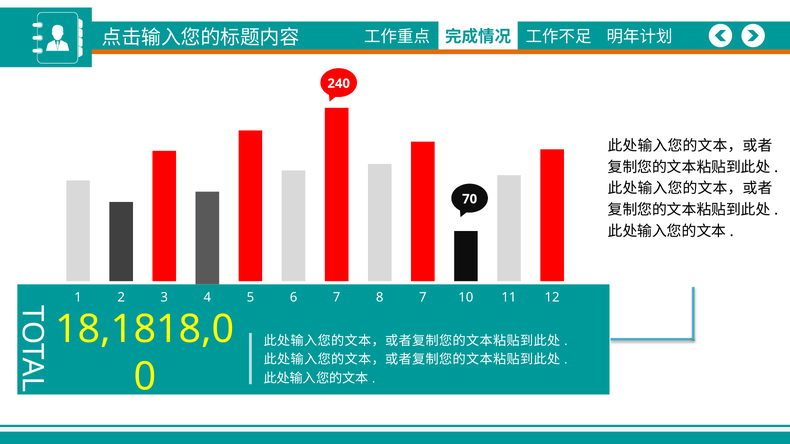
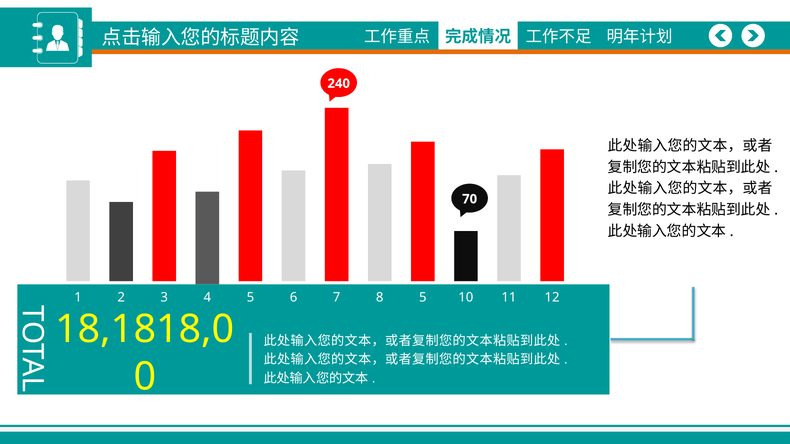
8 7: 7 -> 5 (423, 298)
